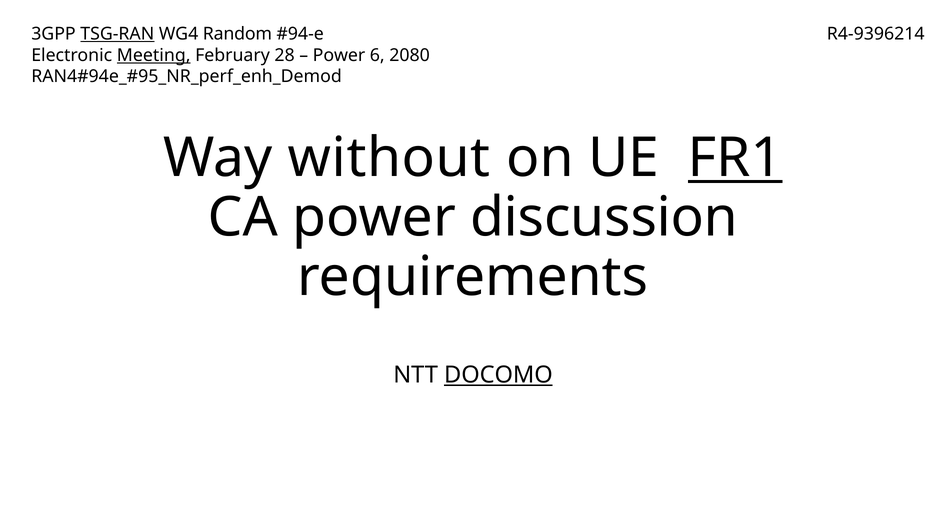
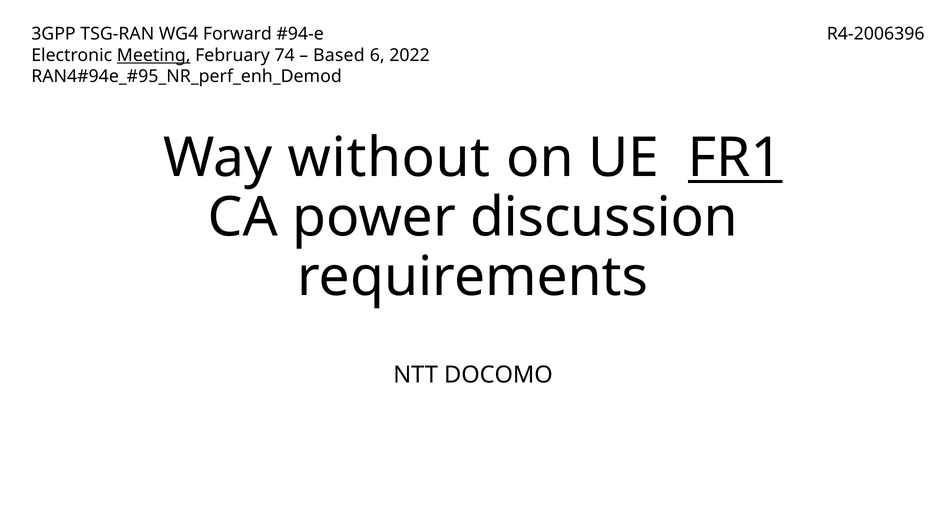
TSG-RAN underline: present -> none (117, 34)
Random: Random -> Forward (237, 34)
R4-9396214: R4-9396214 -> R4-2006396 (876, 34)
28: 28 -> 74 (285, 55)
Power: Power -> Based (339, 55)
2080: 2080 -> 2022 (410, 55)
DOCOMO underline: present -> none (498, 375)
